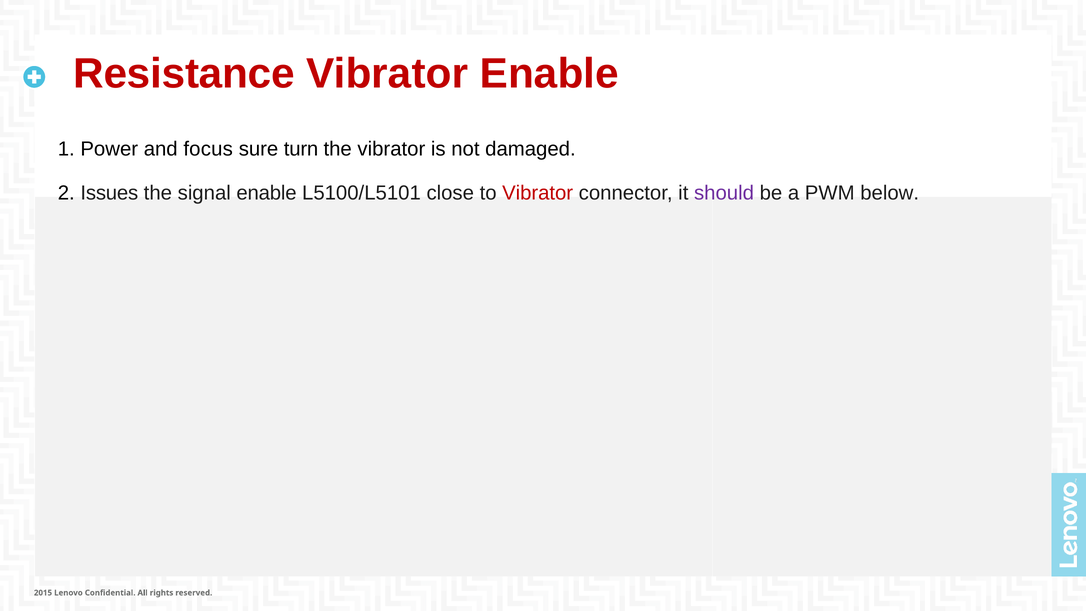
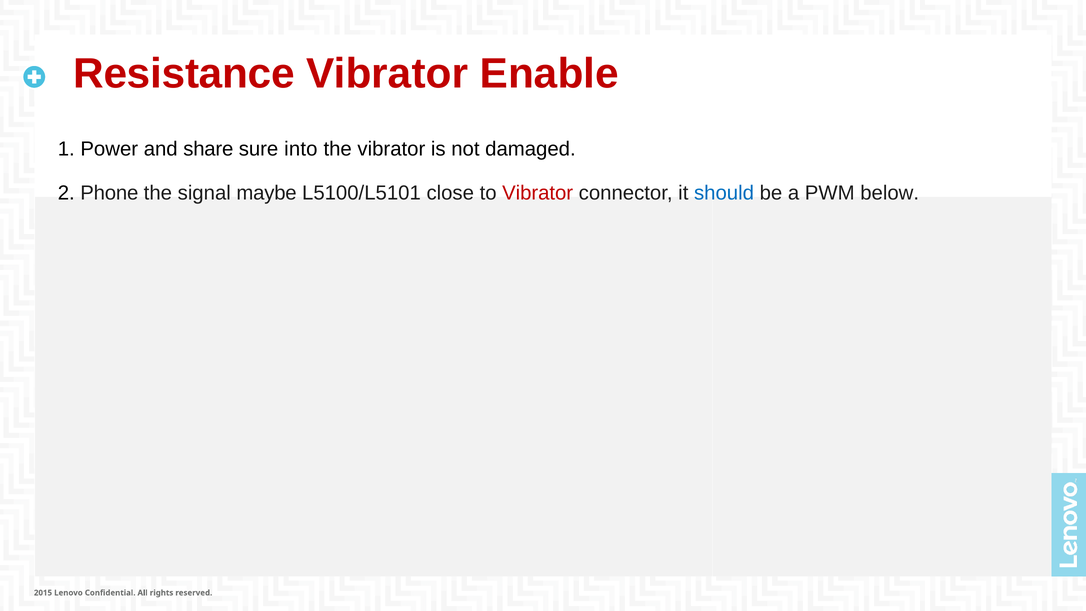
focus: focus -> share (208, 149)
turn: turn -> into (301, 149)
Issues: Issues -> Phone (109, 193)
signal enable: enable -> maybe (267, 193)
should colour: purple -> blue (724, 193)
